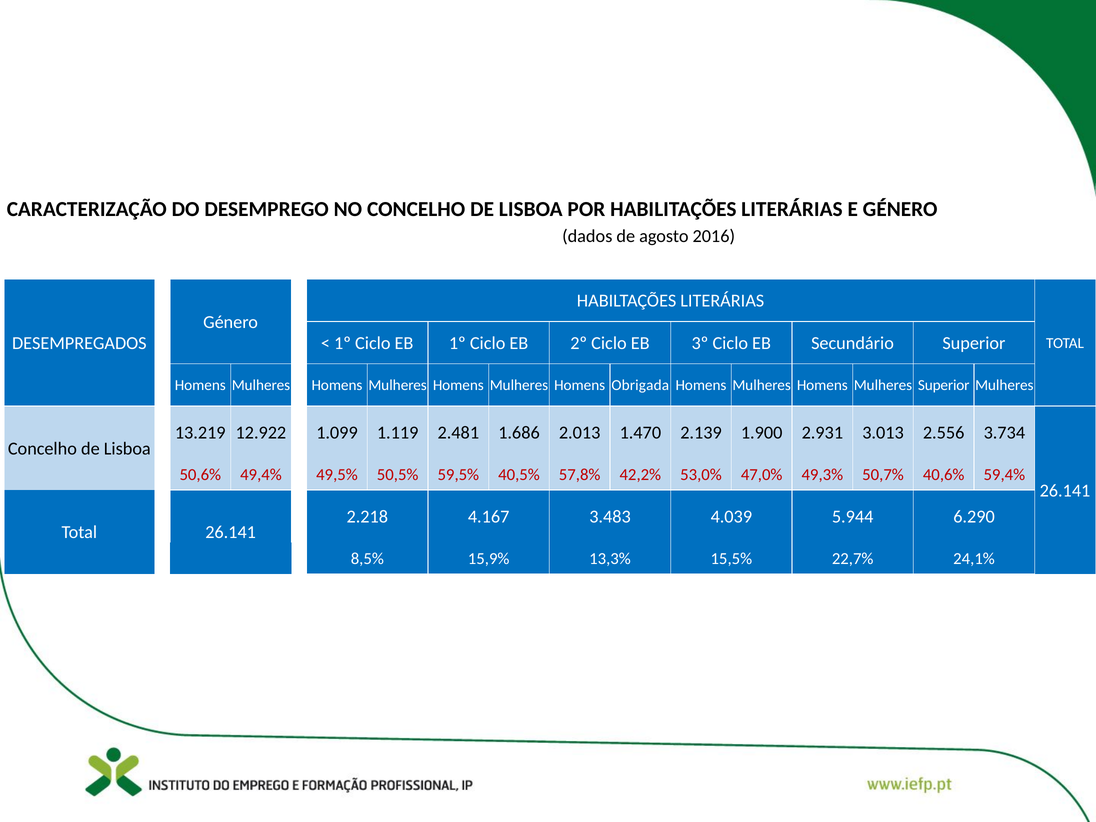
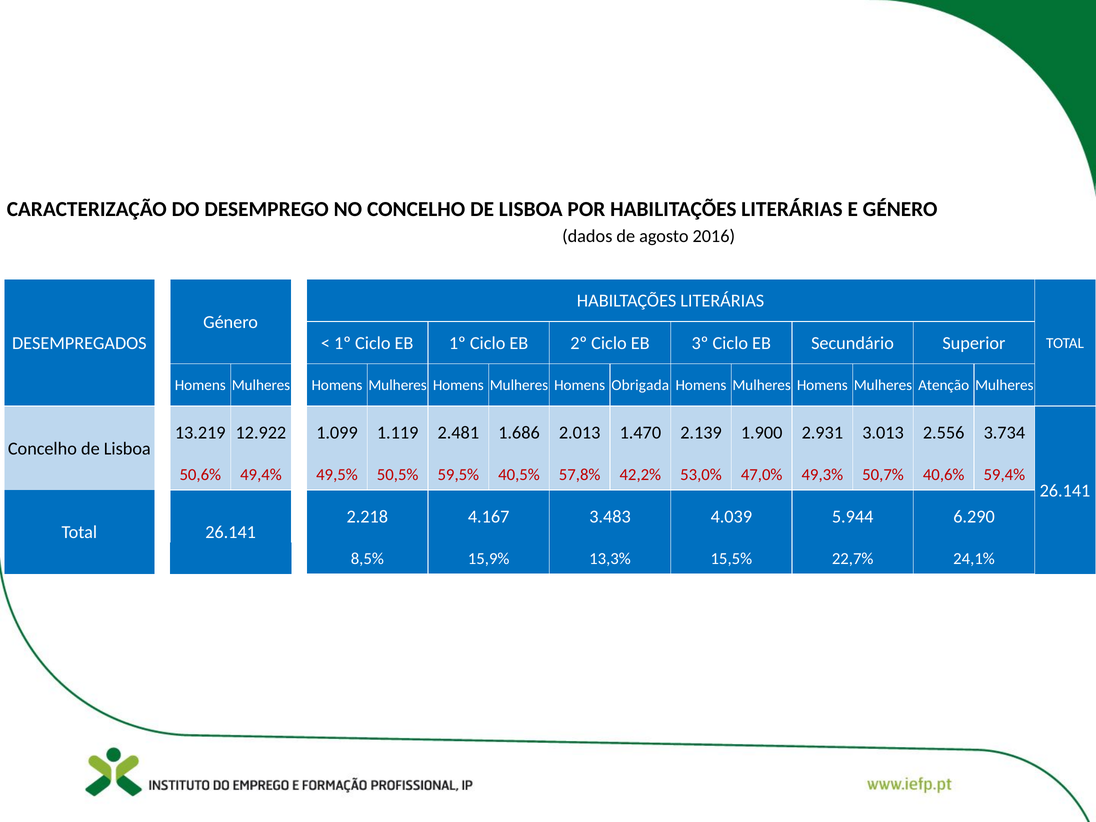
Mulheres Superior: Superior -> Atenção (944, 385)
